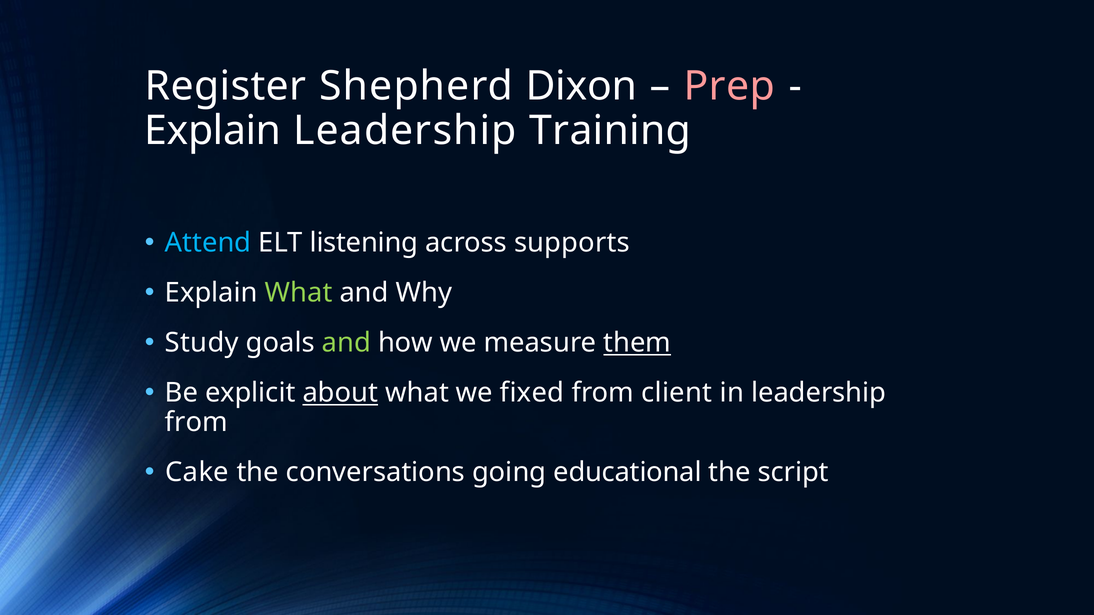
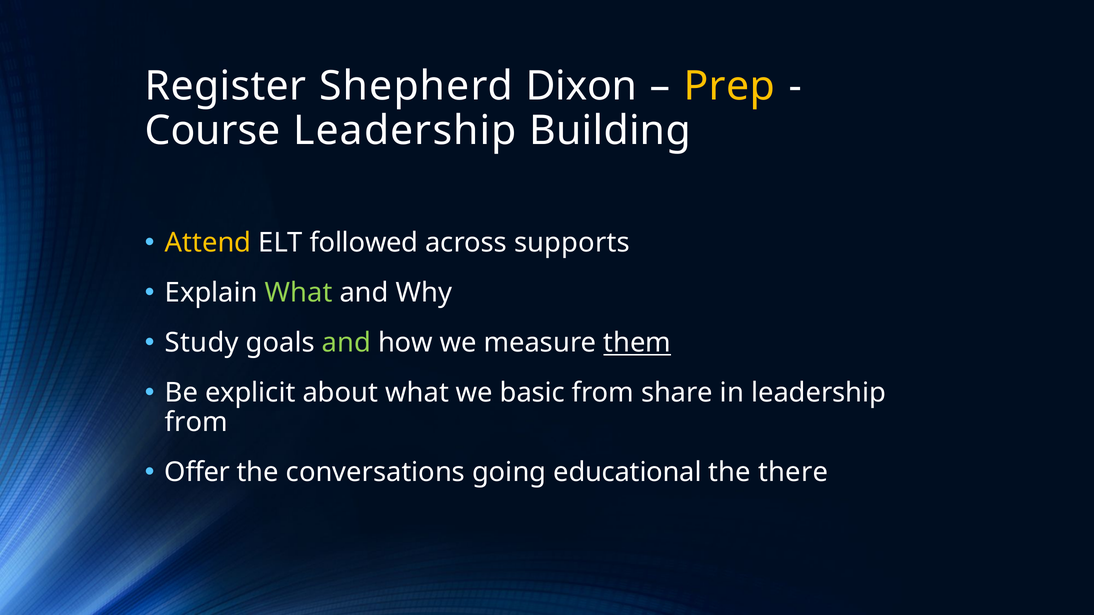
Prep colour: pink -> yellow (729, 86)
Explain: Explain -> Course (213, 131)
Training: Training -> Building (610, 131)
Attend colour: light blue -> yellow (208, 243)
listening: listening -> followed (364, 243)
about underline: present -> none (340, 393)
fixed: fixed -> basic (532, 393)
client: client -> share (677, 393)
Cake: Cake -> Offer (197, 473)
script: script -> there (793, 473)
